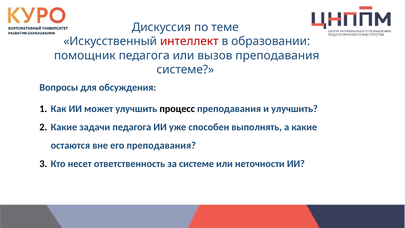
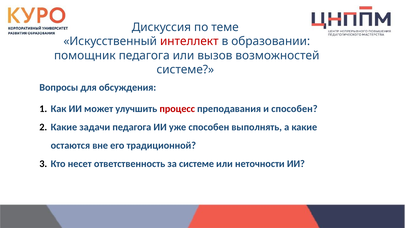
вызов преподавания: преподавания -> возможностей (277, 55)
процесс colour: black -> red (177, 109)
и улучшить: улучшить -> способен (294, 109)
его преподавания: преподавания -> традиционной (161, 145)
